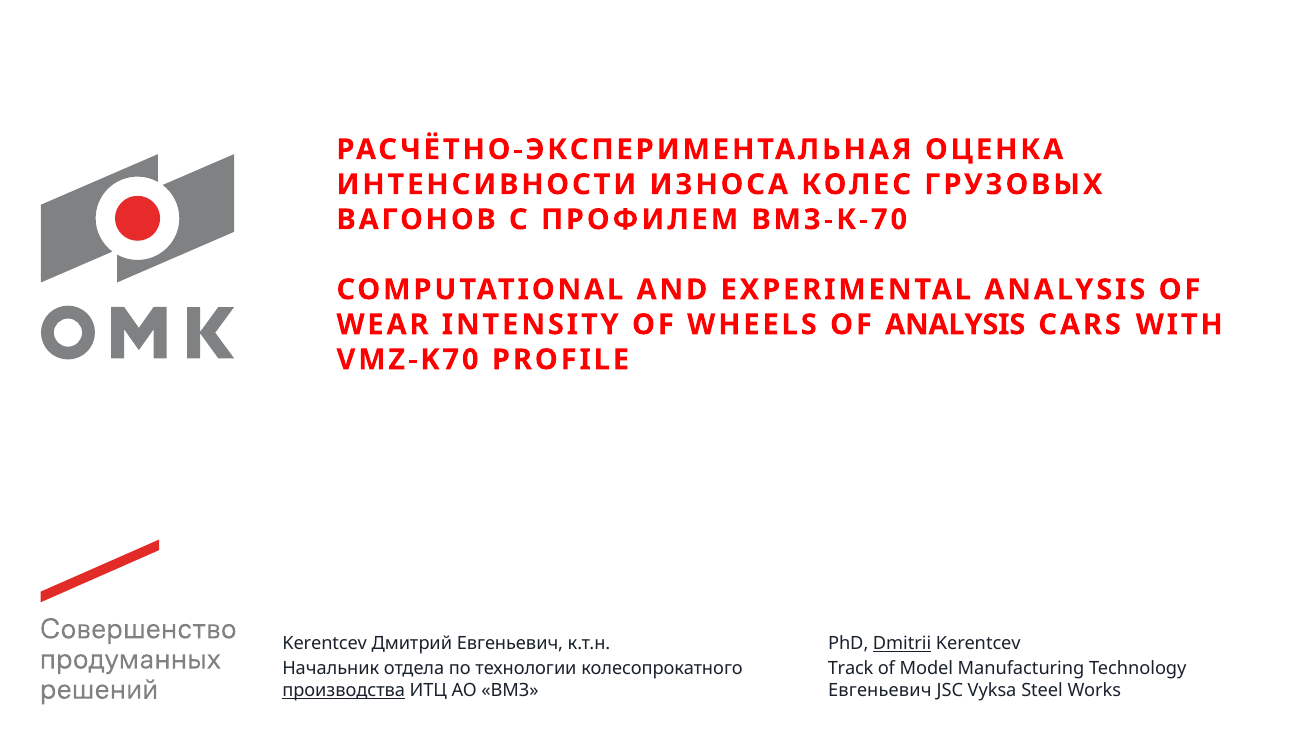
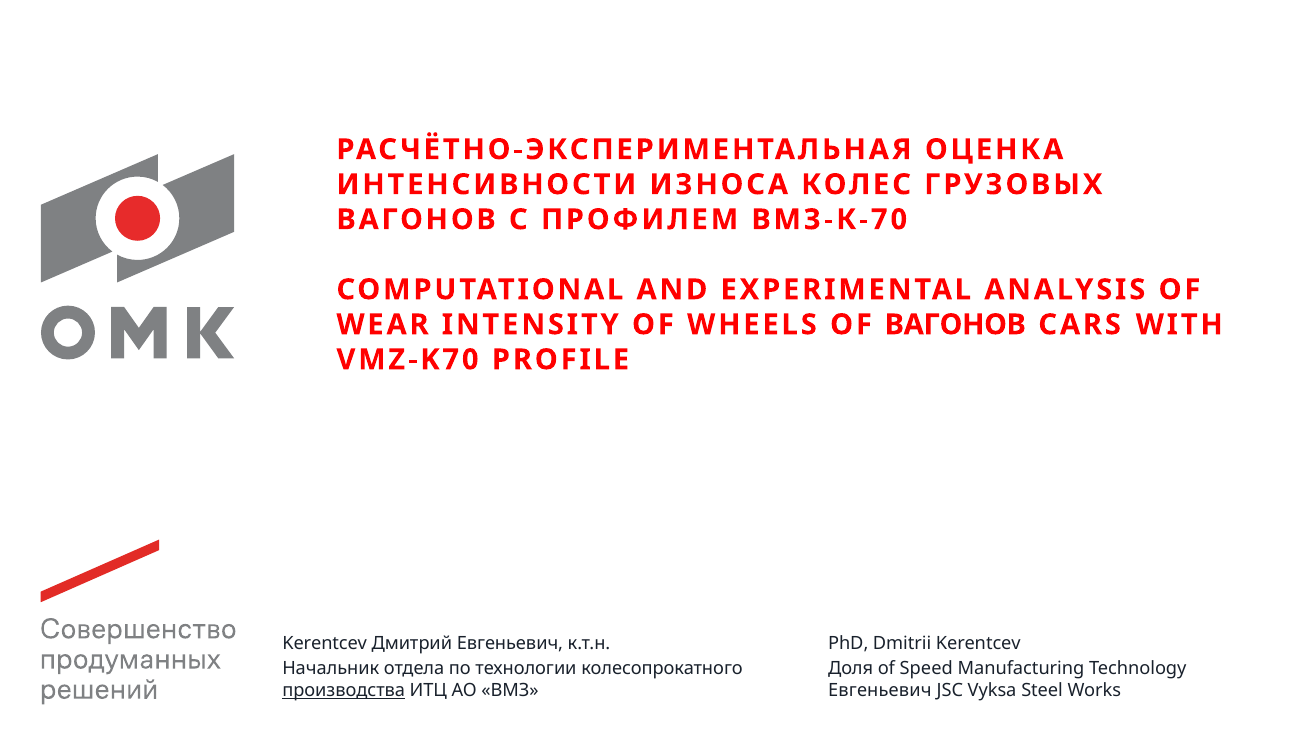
OF ANALYSIS: ANALYSIS -> ВАГОНОВ (955, 324)
Dmitrii underline: present -> none (902, 643)
Track: Track -> Доля (851, 669)
Model: Model -> Speed (926, 669)
